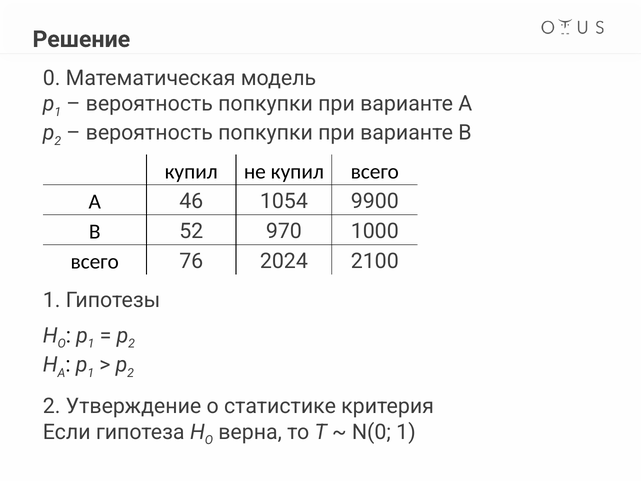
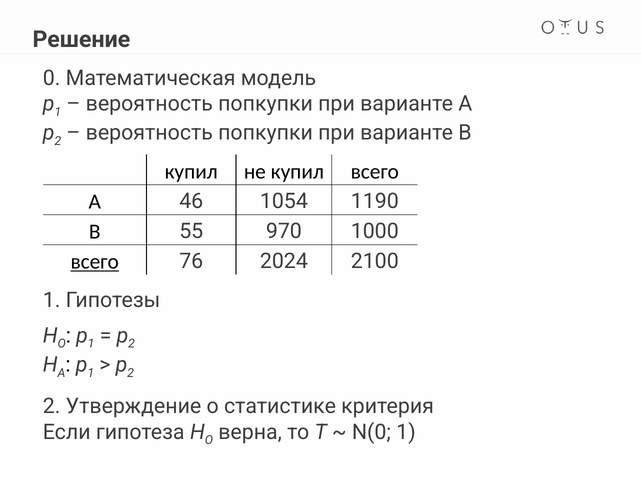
9900: 9900 -> 1190 (375, 201)
52: 52 -> 55 (191, 231)
всего underline: none -> present (95, 262)
